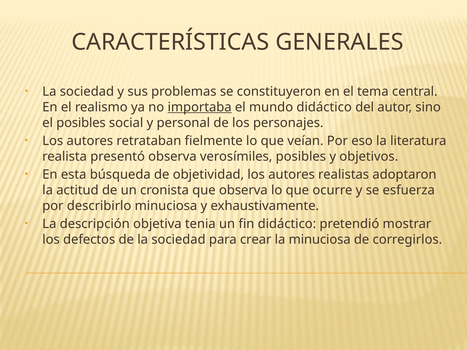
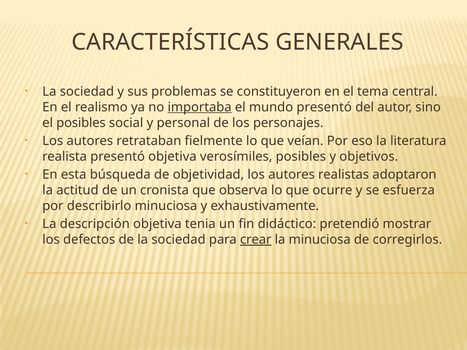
mundo didáctico: didáctico -> presentó (324, 107)
presentó observa: observa -> objetiva (172, 157)
crear underline: none -> present (256, 240)
